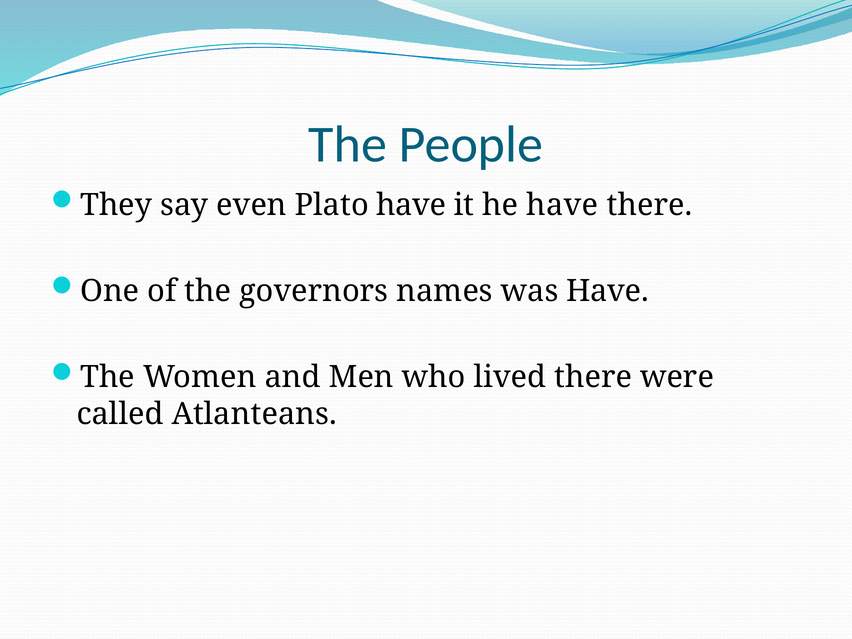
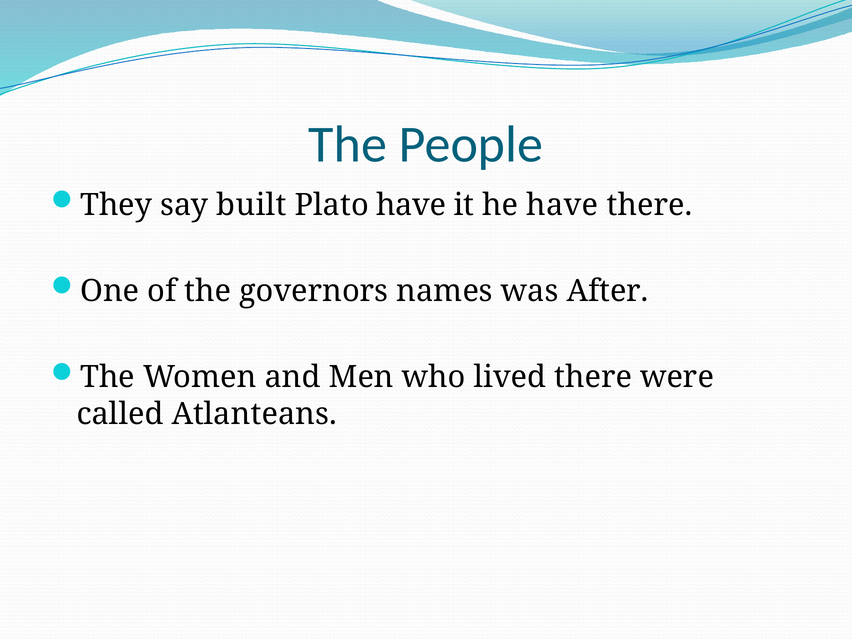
even: even -> built (251, 205)
was Have: Have -> After (608, 291)
